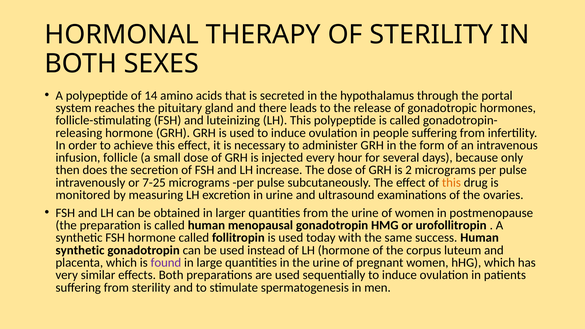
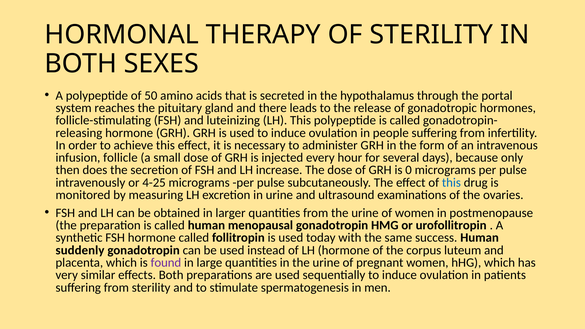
14: 14 -> 50 (151, 96)
2: 2 -> 0 (409, 170)
7-25: 7-25 -> 4-25 (154, 183)
this colour: orange -> blue (451, 183)
synthetic: synthetic -> suddenly (80, 250)
